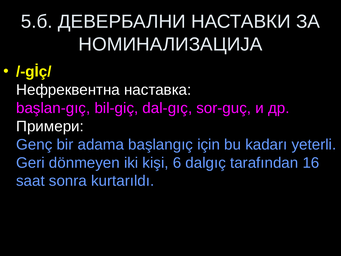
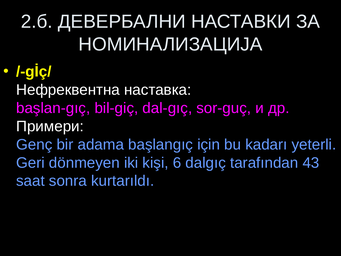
5.б: 5.б -> 2.б (37, 21)
16: 16 -> 43 (311, 163)
